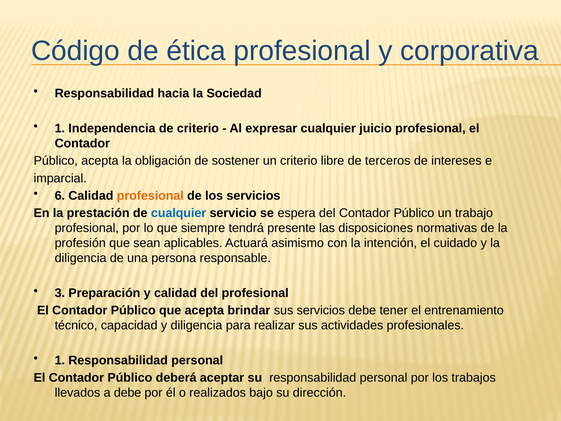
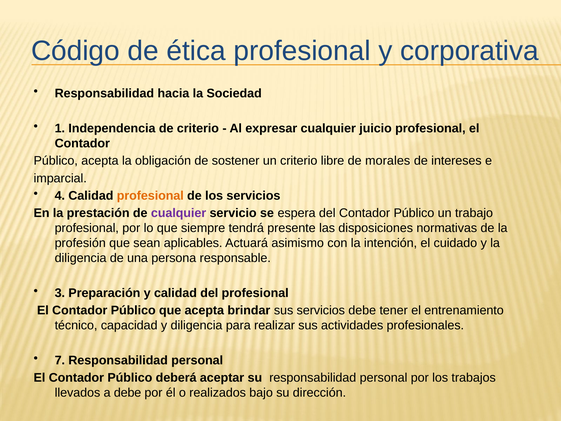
terceros: terceros -> morales (388, 161)
6: 6 -> 4 (60, 196)
cualquier colour: blue -> purple (179, 213)
1: 1 -> 7 (60, 360)
